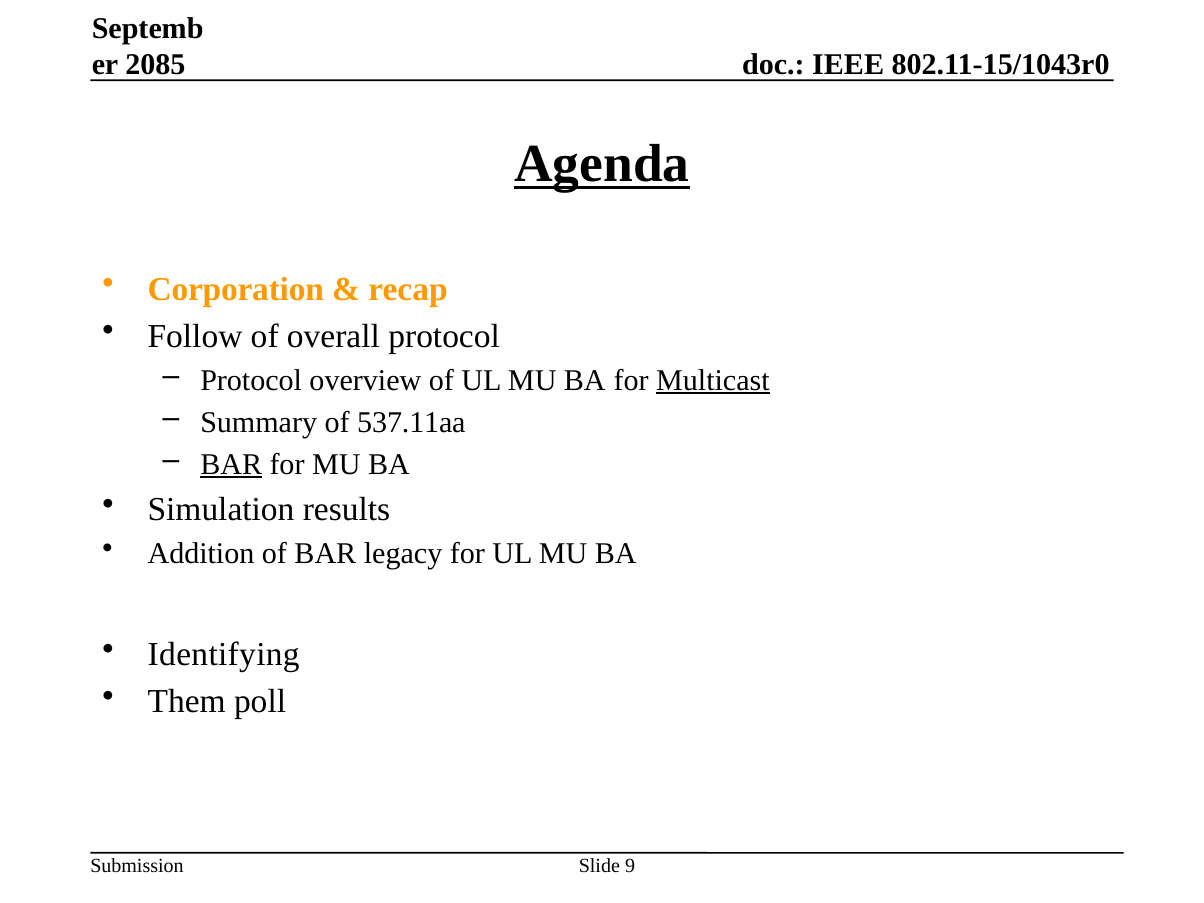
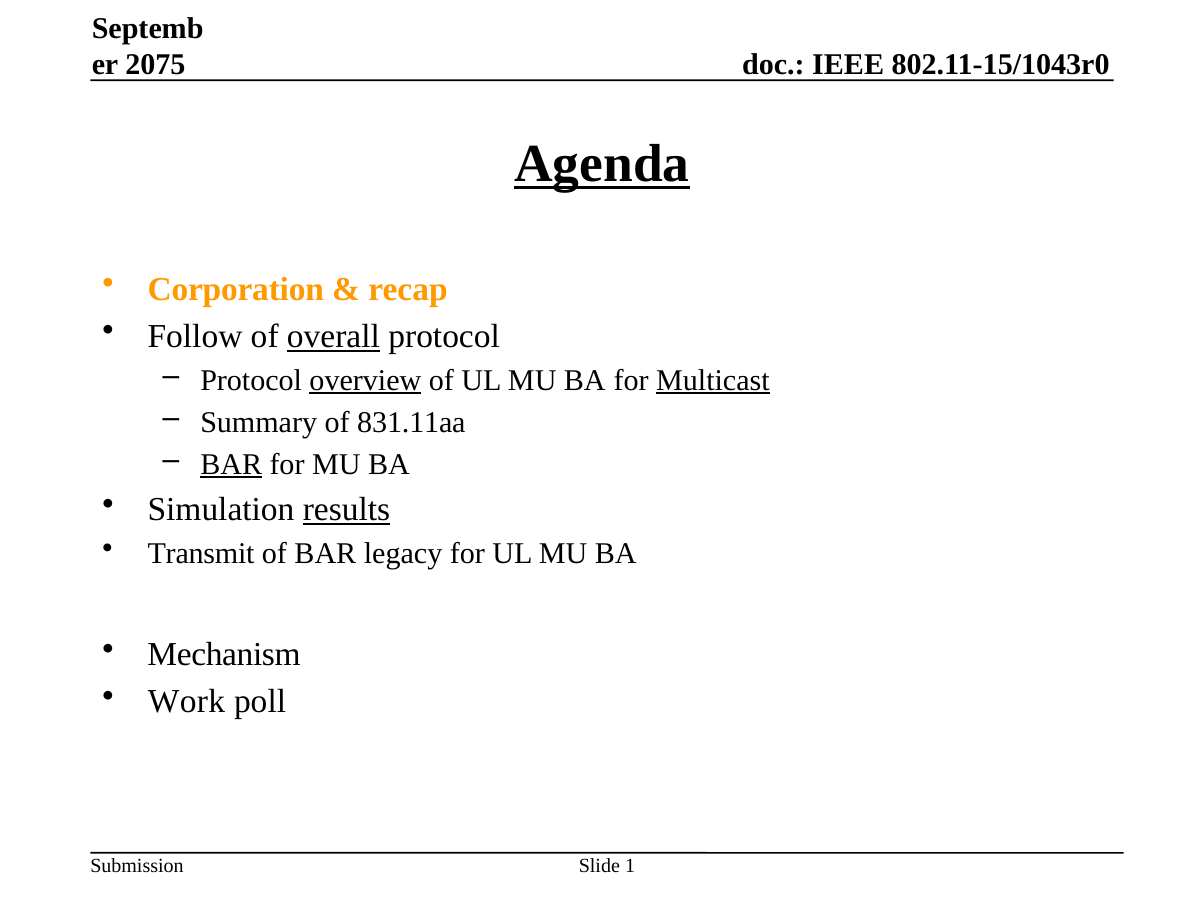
2085: 2085 -> 2075 (155, 64)
overall underline: none -> present (333, 336)
overview underline: none -> present (365, 380)
537.11aa: 537.11aa -> 831.11aa (411, 422)
results underline: none -> present (346, 509)
Addition: Addition -> Transmit (201, 553)
Identifying: Identifying -> Mechanism (224, 655)
Them: Them -> Work (186, 701)
9: 9 -> 1 (630, 866)
